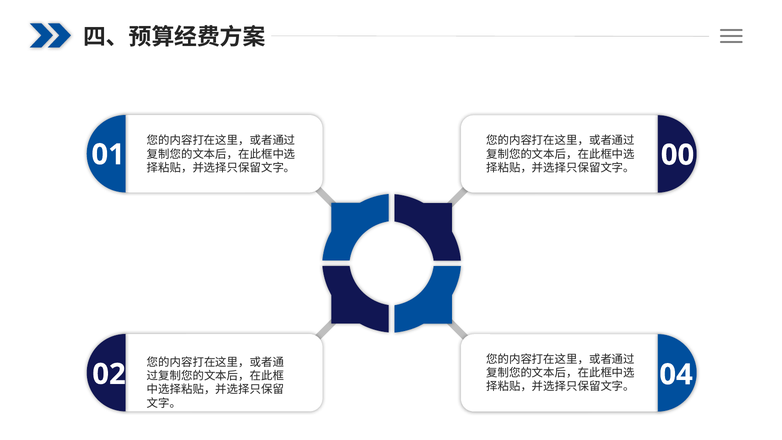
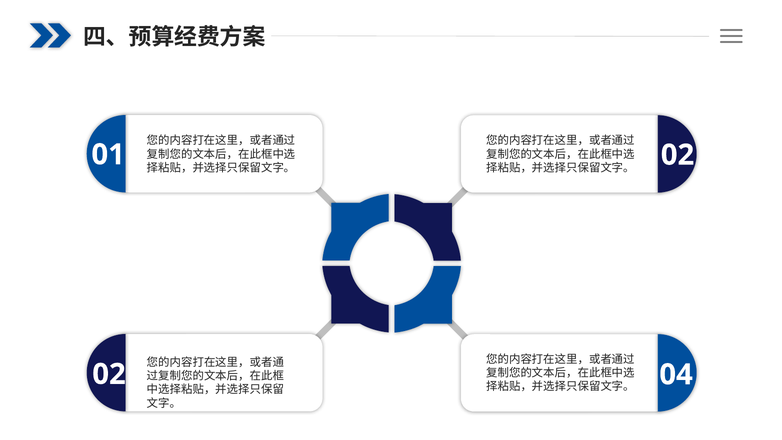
00: 00 -> 02 (678, 155)
